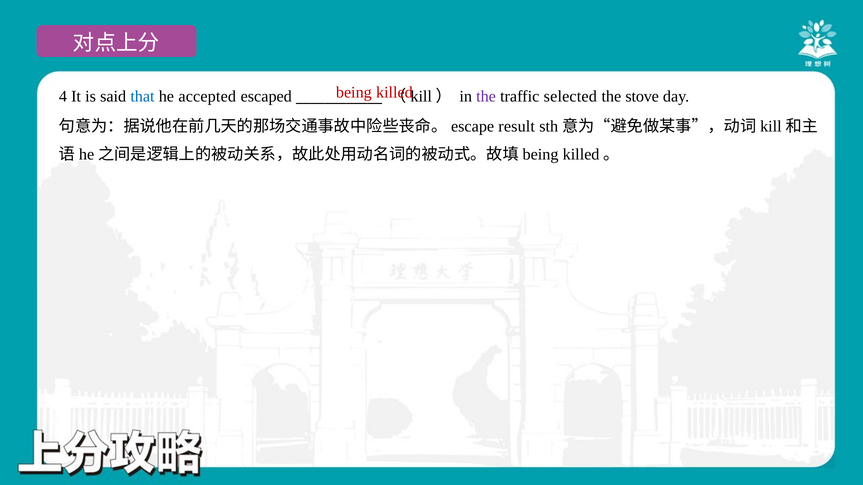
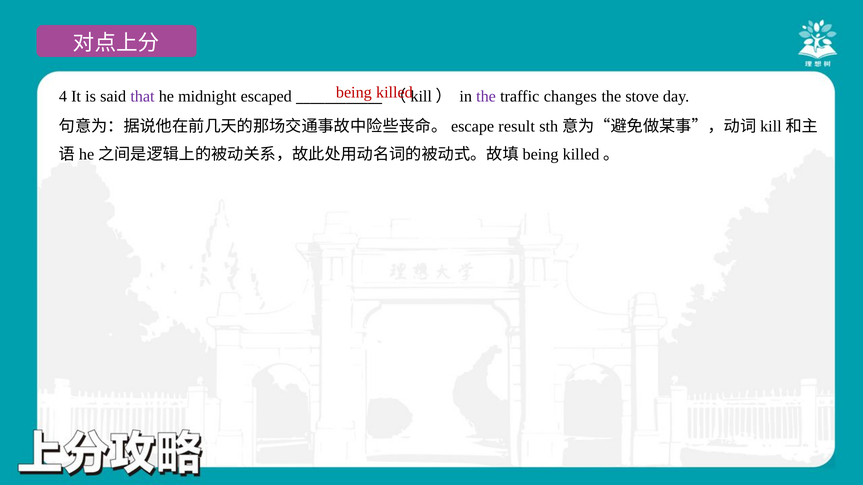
that colour: blue -> purple (142, 97)
accepted: accepted -> midnight (207, 97)
selected: selected -> changes (570, 97)
